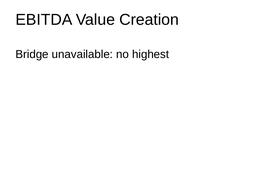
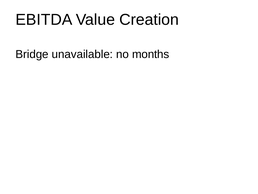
highest: highest -> months (151, 54)
